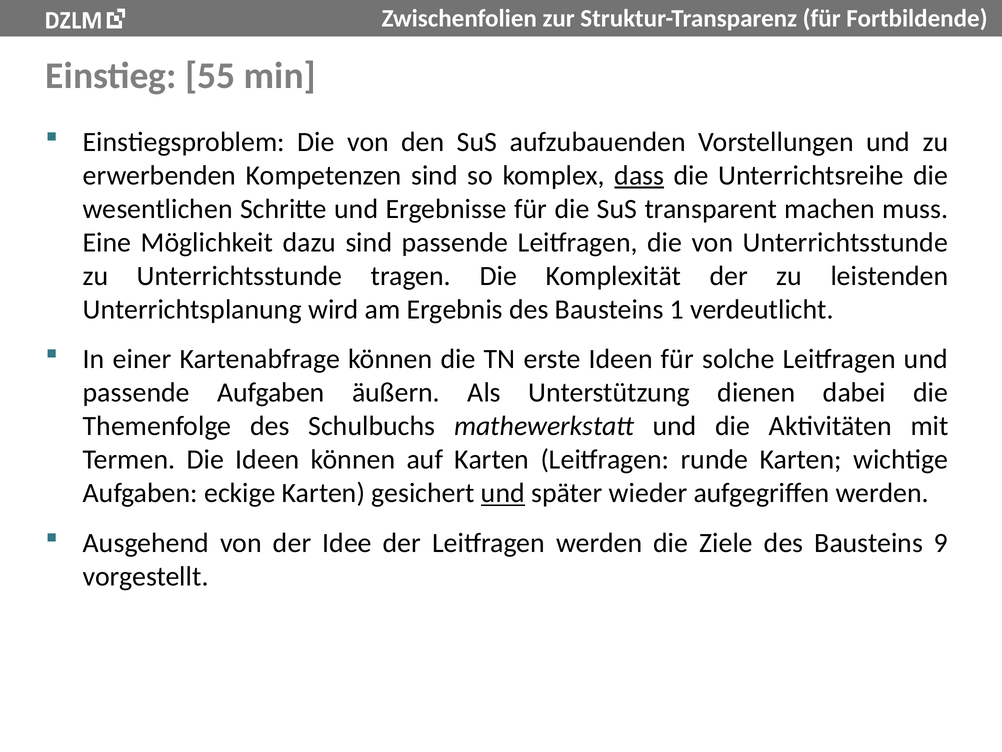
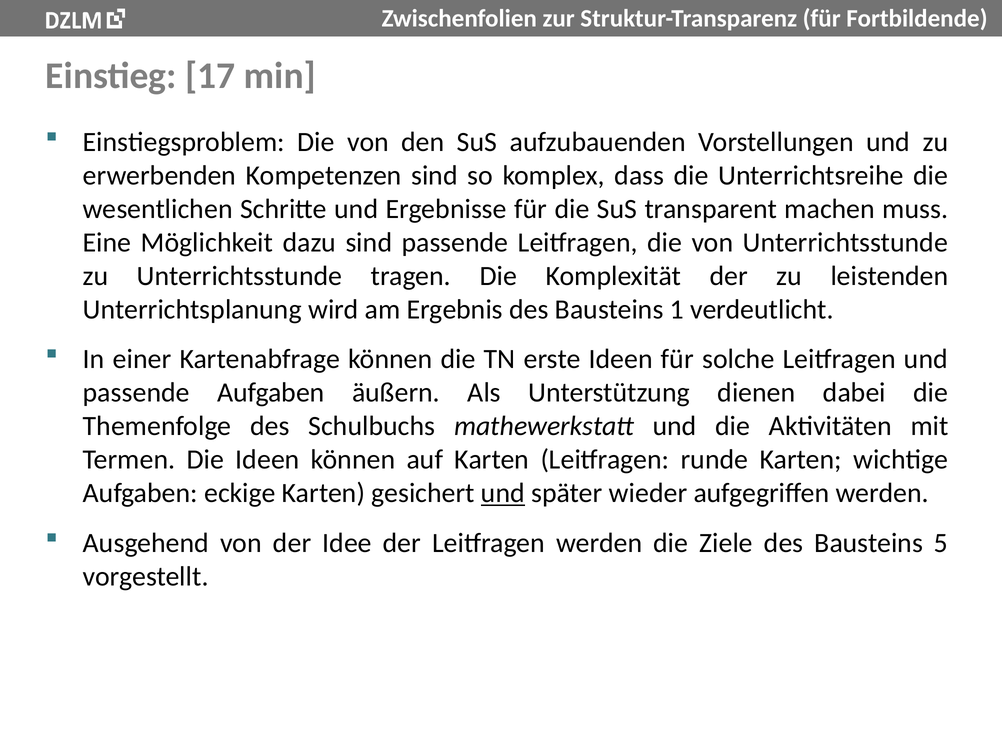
55: 55 -> 17 (210, 76)
dass underline: present -> none (639, 175)
9: 9 -> 5 (941, 543)
